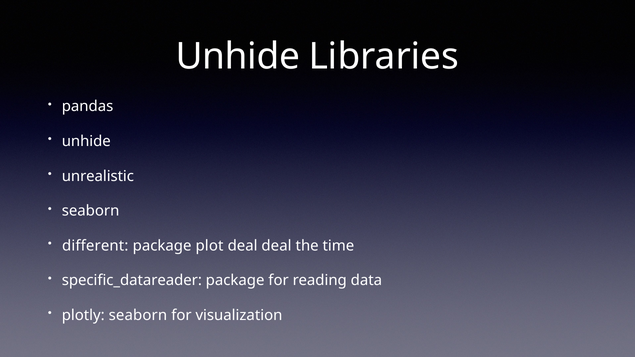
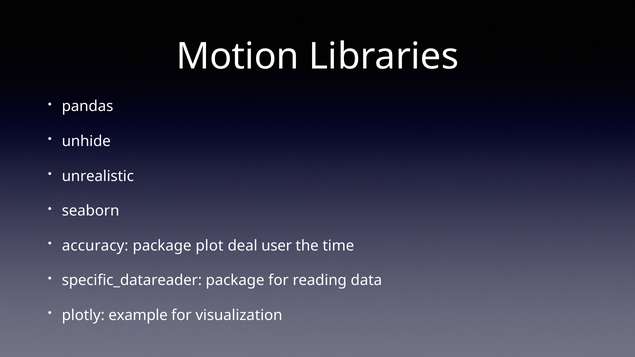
Unhide: Unhide -> Motion (238, 56)
different: different -> accuracy (95, 246)
deal deal: deal -> user (277, 246)
plotly seaborn: seaborn -> example (138, 316)
